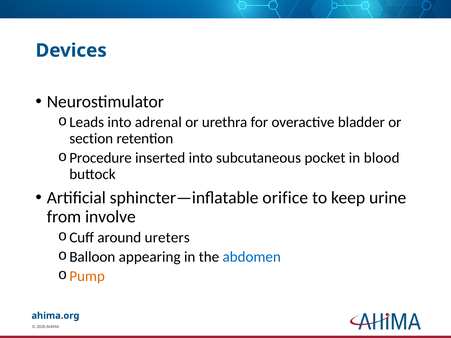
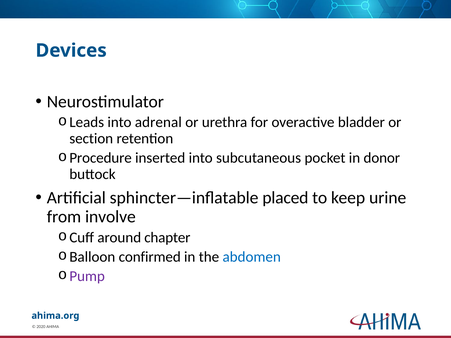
blood: blood -> donor (382, 158)
orifice: orifice -> placed (285, 198)
ureters: ureters -> chapter (167, 238)
appearing: appearing -> confirmed (150, 257)
Pump colour: orange -> purple (87, 276)
